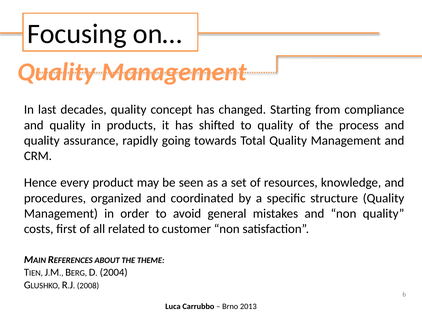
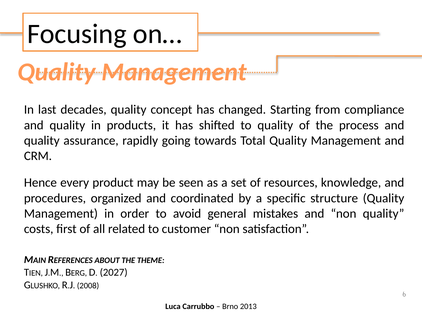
2004: 2004 -> 2027 (114, 273)
